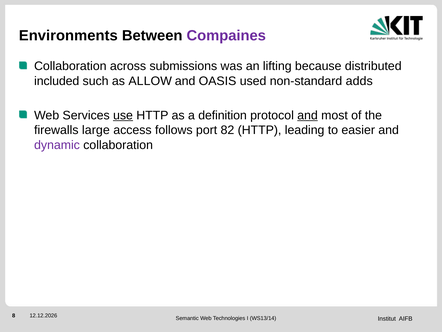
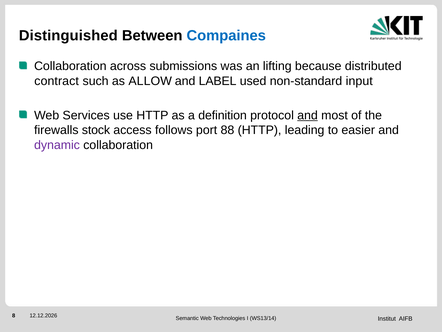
Environments: Environments -> Distinguished (68, 35)
Compaines colour: purple -> blue (226, 35)
included: included -> contract (57, 81)
OASIS: OASIS -> LABEL (218, 81)
adds: adds -> input (359, 81)
use underline: present -> none (123, 115)
large: large -> stock (96, 130)
82: 82 -> 88 (227, 130)
